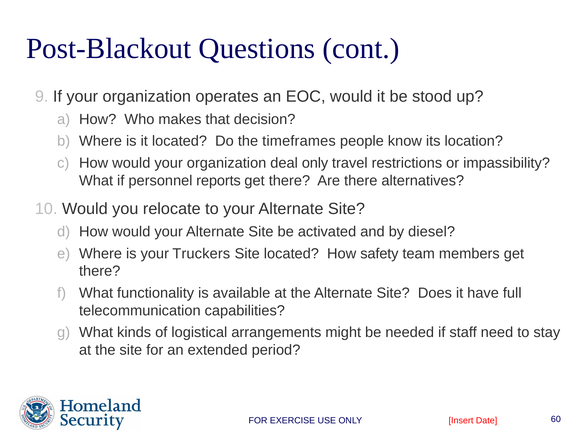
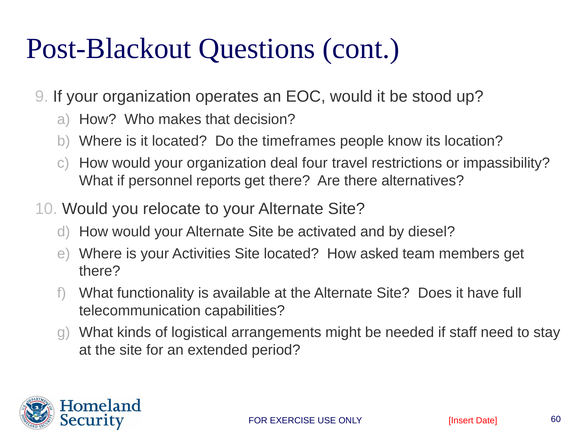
deal only: only -> four (315, 163)
Truckers: Truckers -> Activities (201, 254)
safety: safety -> asked (379, 254)
